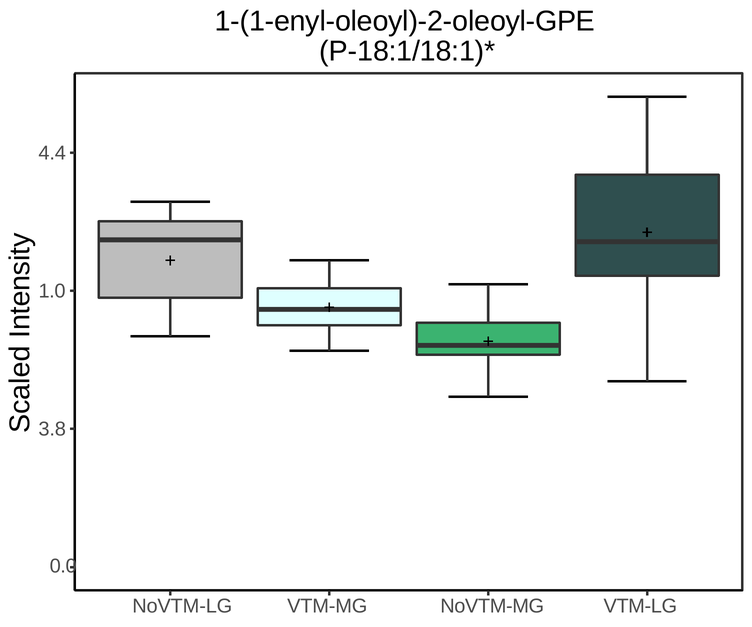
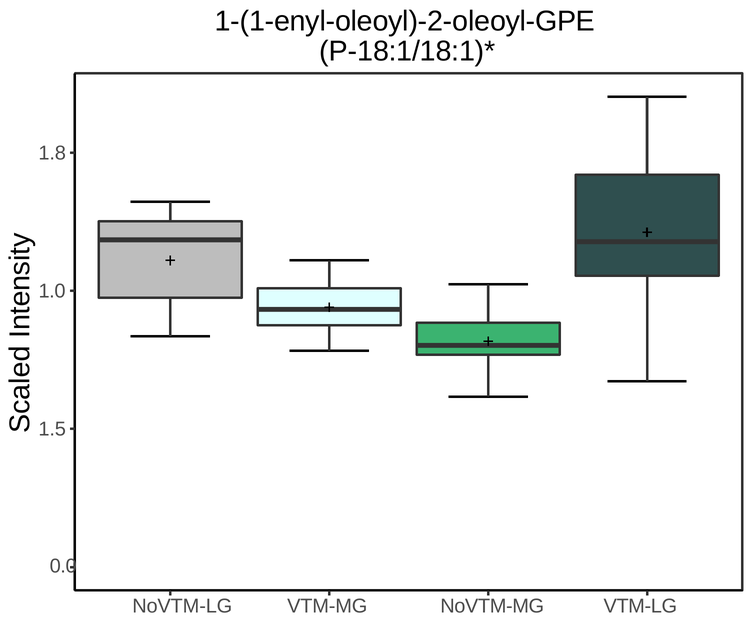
4.4: 4.4 -> 1.8 (52, 153)
3.8: 3.8 -> 1.5 (52, 429)
